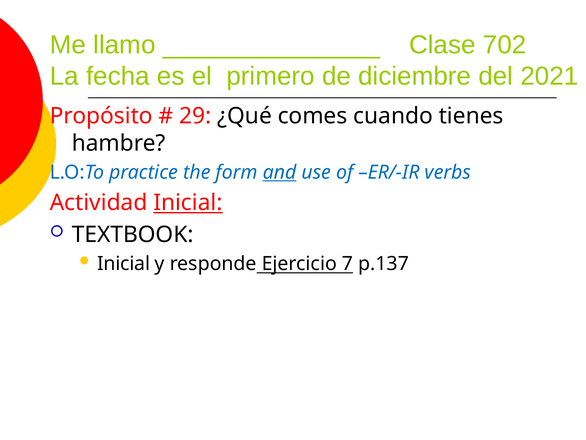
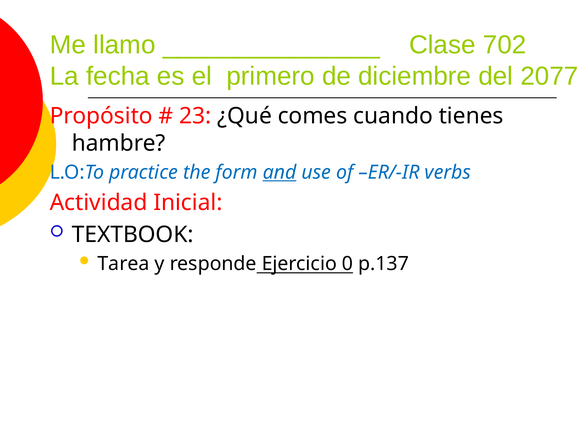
2021: 2021 -> 2077 (549, 76)
29: 29 -> 23 (195, 116)
Inicial underline: present -> none (188, 202)
Inicial: Inicial -> Tarea (123, 264)
7: 7 -> 0 (348, 264)
